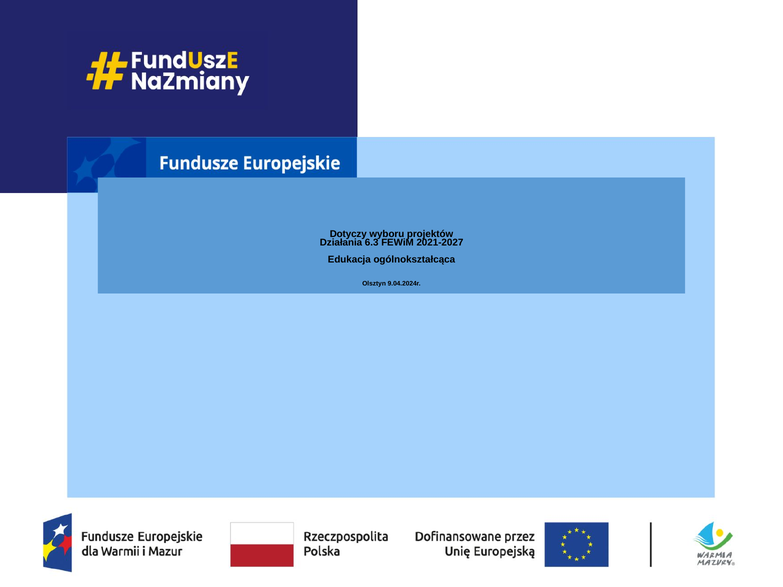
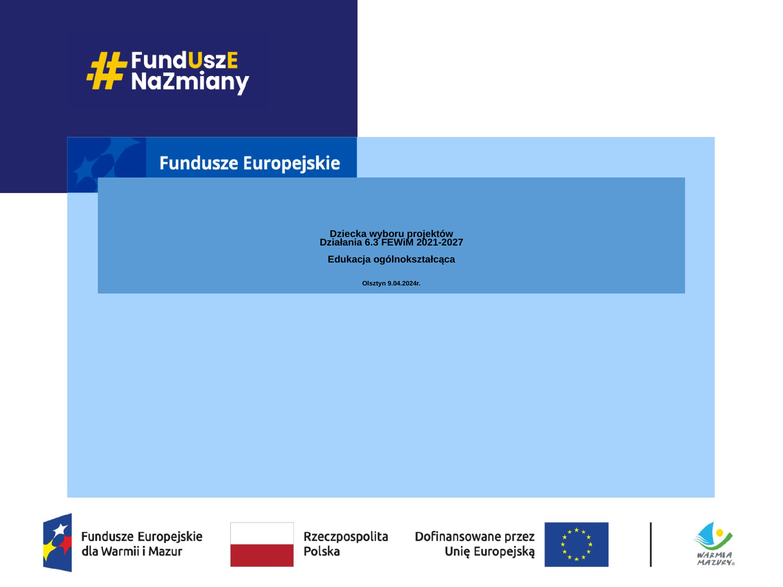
Dotyczy: Dotyczy -> Dziecka (348, 234)
